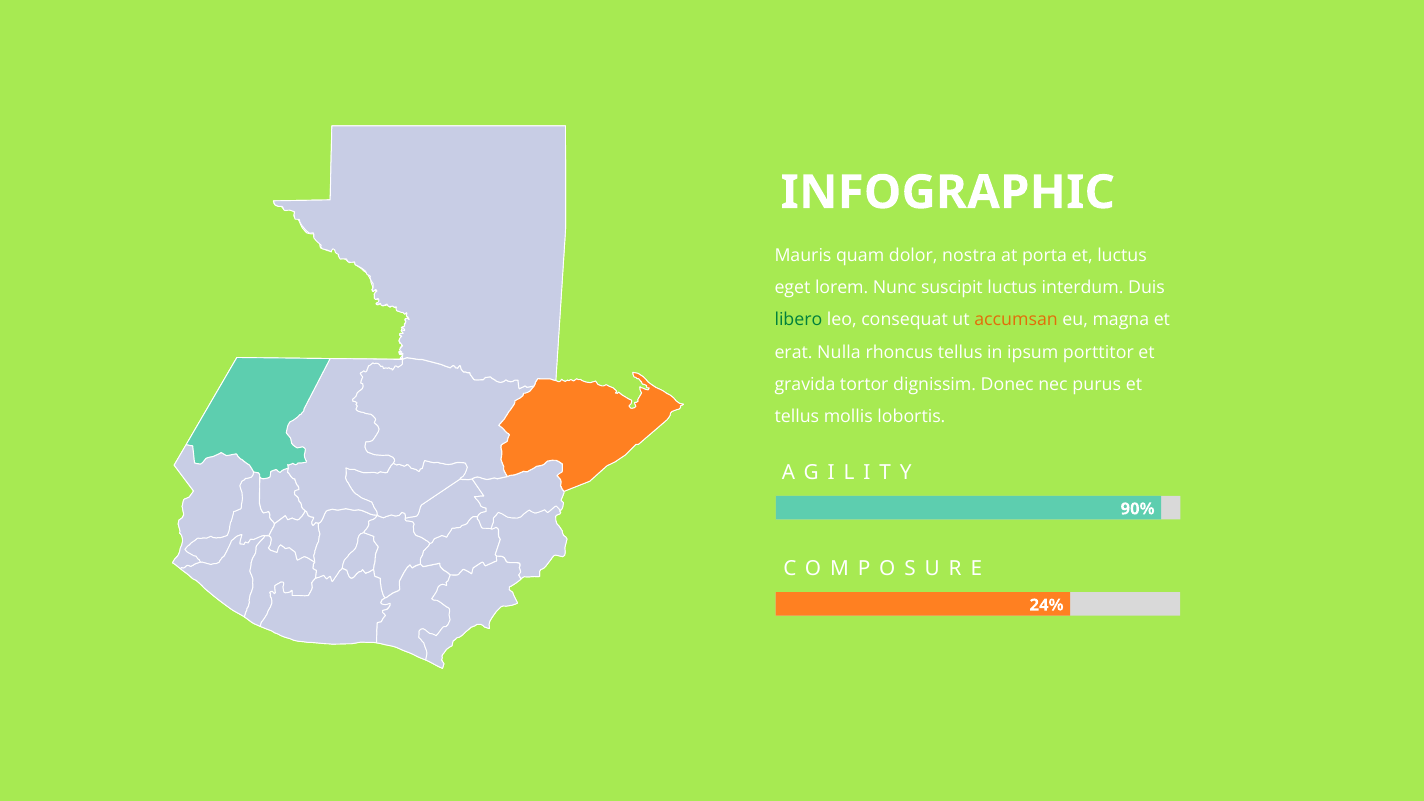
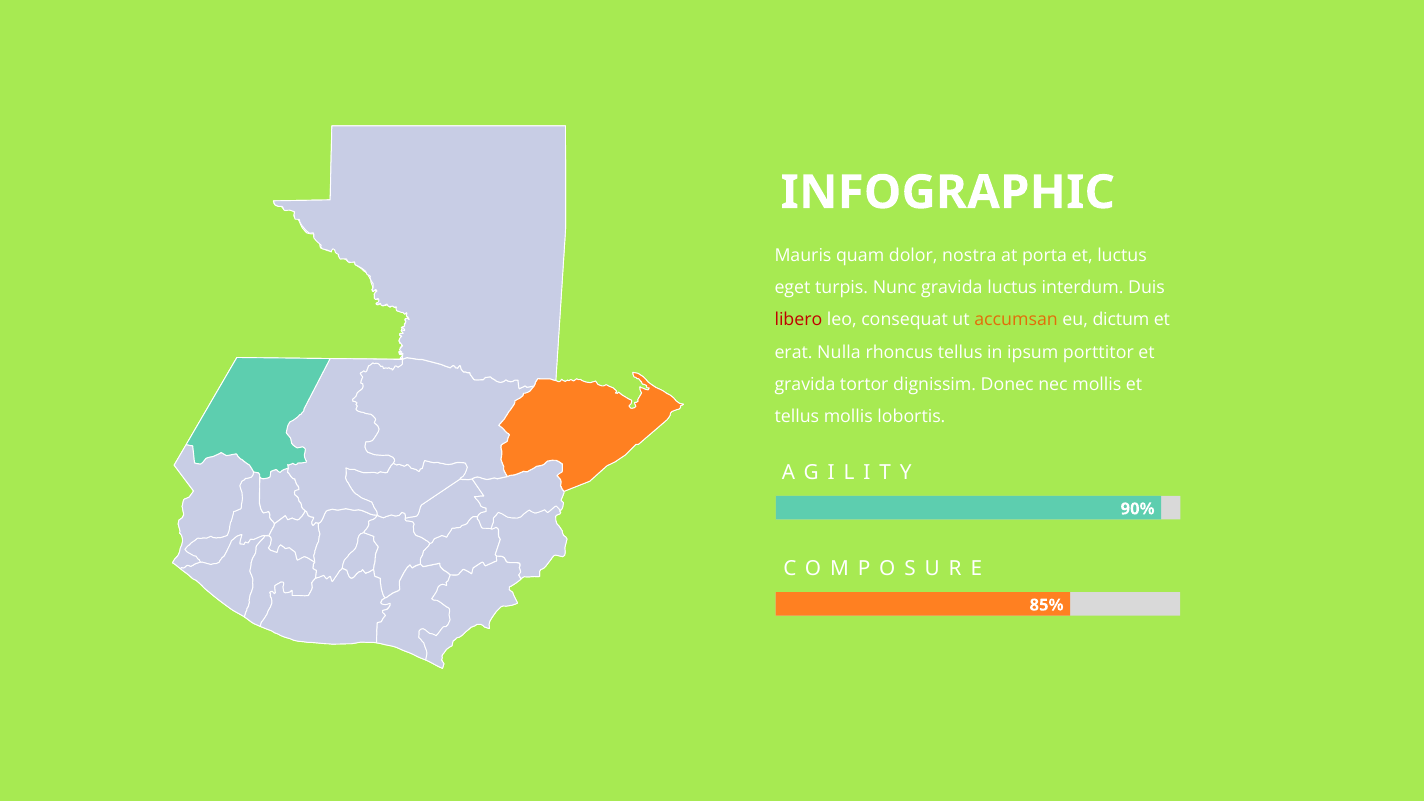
lorem: lorem -> turpis (842, 288)
Nunc suscipit: suscipit -> gravida (952, 288)
libero colour: green -> red (798, 320)
magna: magna -> dictum (1121, 320)
nec purus: purus -> mollis (1097, 384)
24%: 24% -> 85% (1047, 605)
